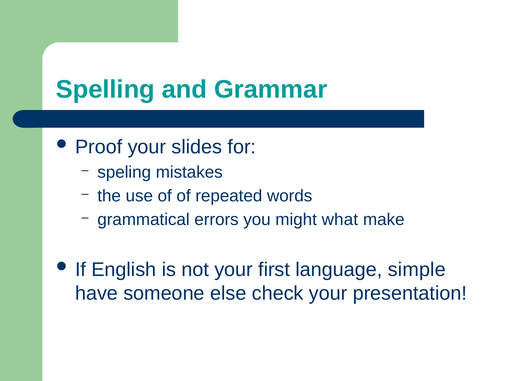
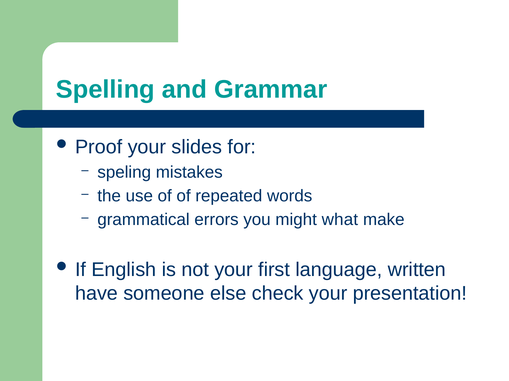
simple: simple -> written (417, 270)
